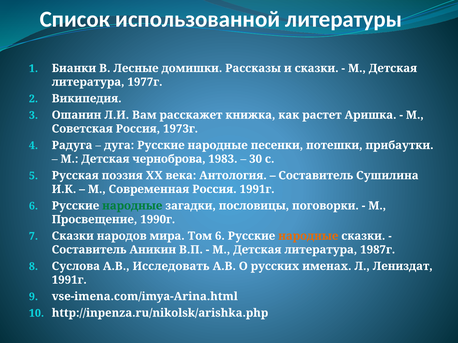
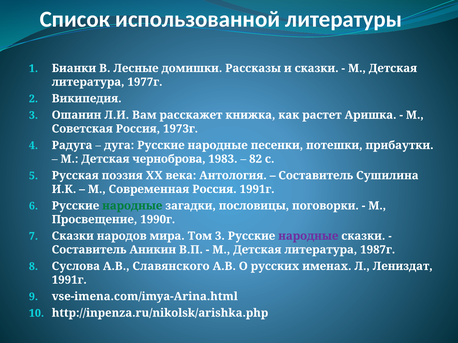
30: 30 -> 82 (256, 159)
Том 6: 6 -> 3 (220, 236)
народные colour: orange -> purple (308, 236)
Исследовать: Исследовать -> Славянского (171, 267)
